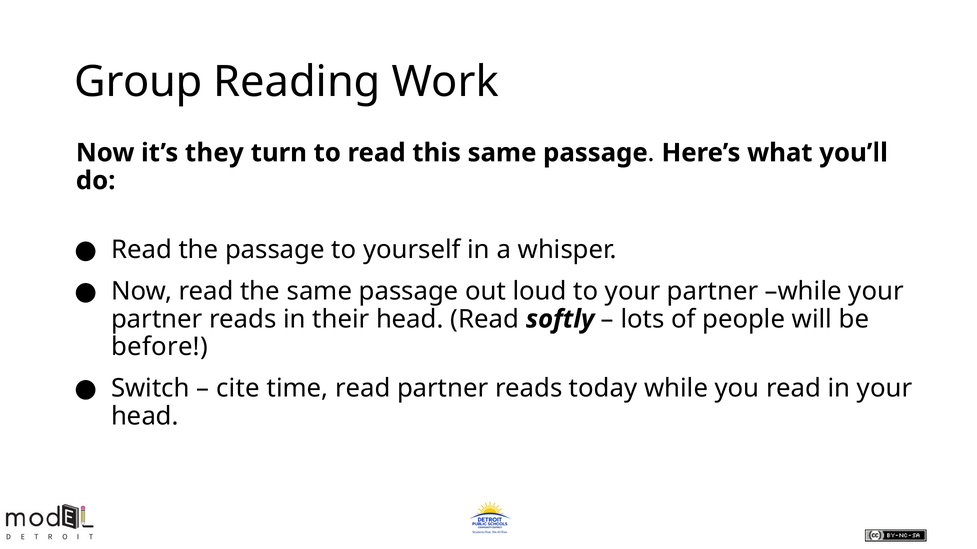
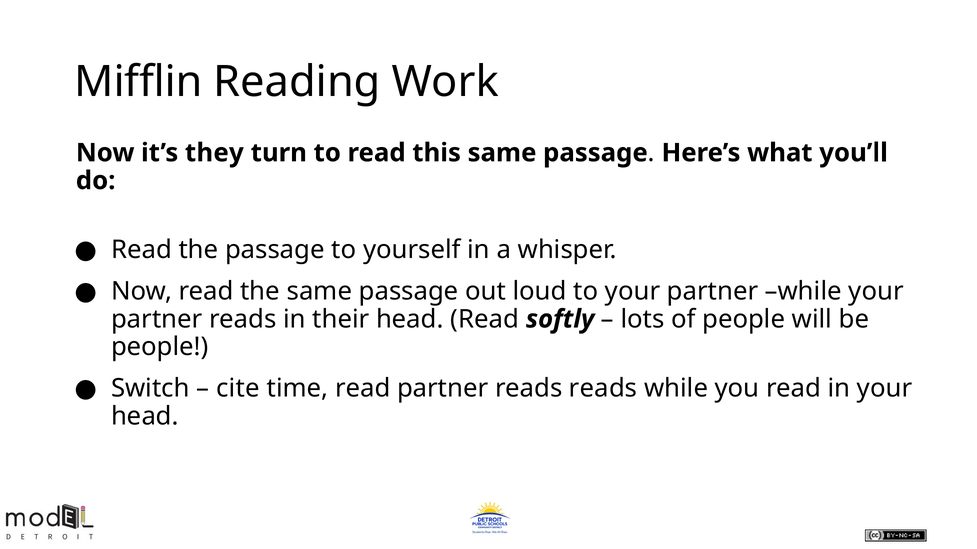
Group: Group -> Mifflin (138, 82)
before: before -> people (160, 347)
reads today: today -> reads (603, 389)
